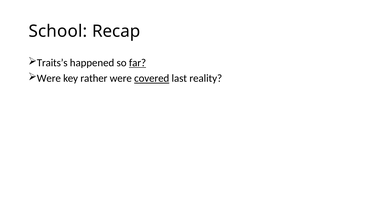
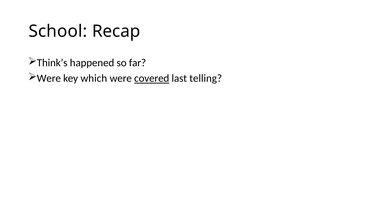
Traits’s: Traits’s -> Think’s (52, 63)
far underline: present -> none (138, 63)
rather: rather -> which (94, 78)
reality: reality -> telling (206, 78)
